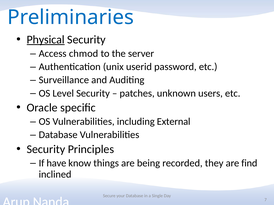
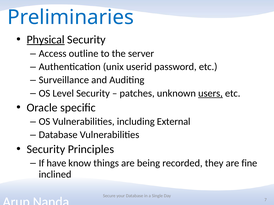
chmod: chmod -> outline (84, 54)
users underline: none -> present (210, 93)
find: find -> fine (249, 164)
